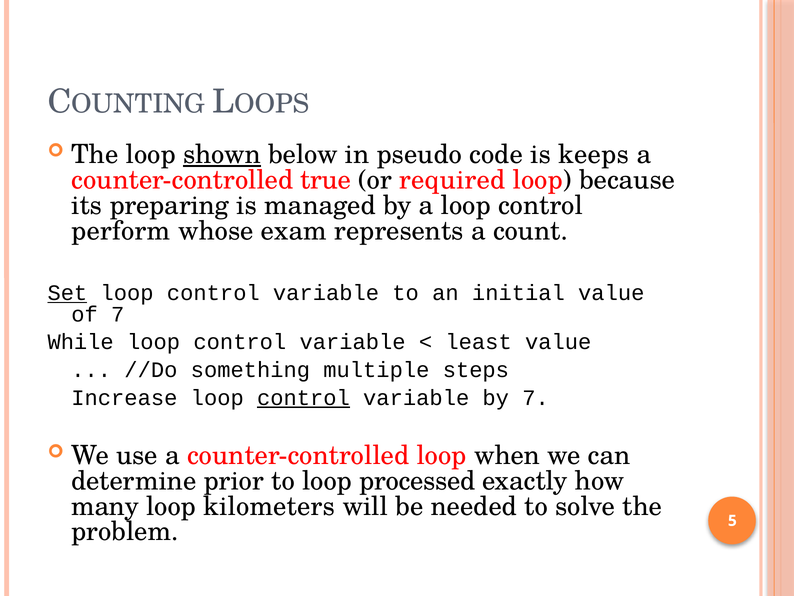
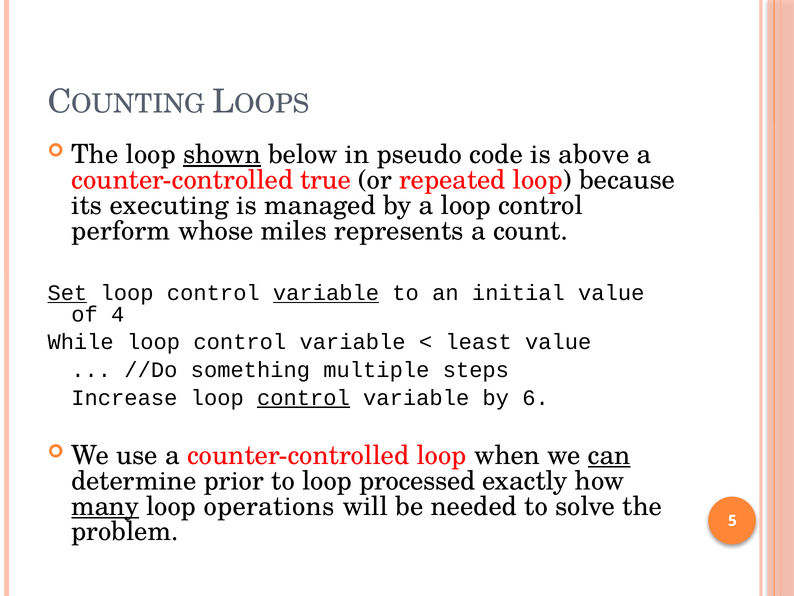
keeps: keeps -> above (594, 154)
required: required -> repeated (452, 180)
preparing: preparing -> executing (169, 205)
exam: exam -> miles (294, 231)
variable underline: none -> present (326, 293)
of 7: 7 -> 4 (118, 314)
by 7: 7 -> 6 (536, 397)
can underline: none -> present (609, 455)
many underline: none -> present (105, 506)
kilometers: kilometers -> operations (269, 506)
